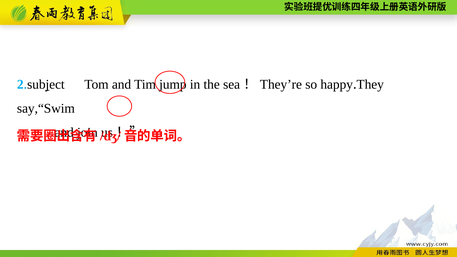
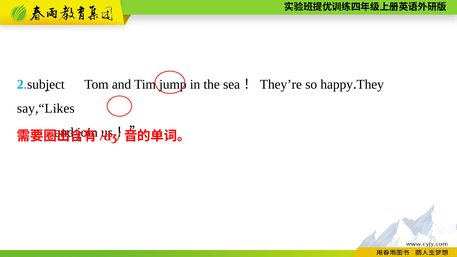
say,“Swim: say,“Swim -> say,“Likes (46, 108)
